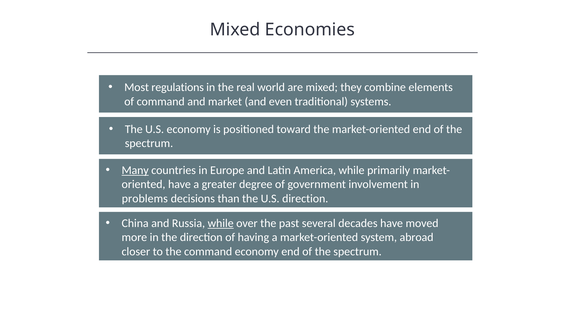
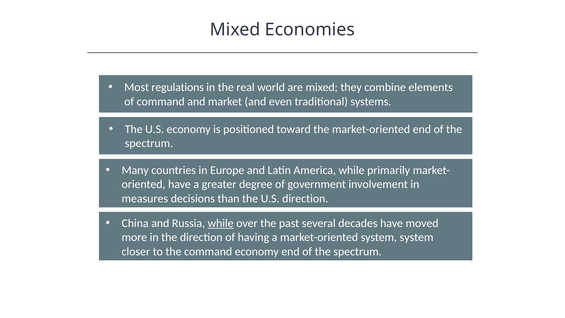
Many underline: present -> none (135, 170)
problems: problems -> measures (145, 198)
system abroad: abroad -> system (417, 237)
